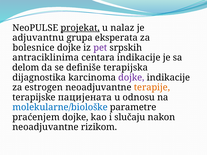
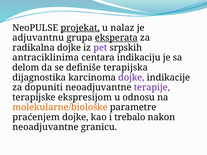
eksperata underline: none -> present (116, 38)
bolesnice: bolesnice -> radikalna (34, 48)
centara indikacije: indikacije -> indikaciju (139, 58)
estrogen: estrogen -> dopuniti (44, 88)
terapije colour: orange -> purple (152, 88)
пацијената: пацијената -> ekspresijom (85, 97)
molekularne/biološke colour: blue -> orange (60, 107)
slučaju: slučaju -> trebalo (130, 117)
rizikom: rizikom -> granicu (99, 127)
